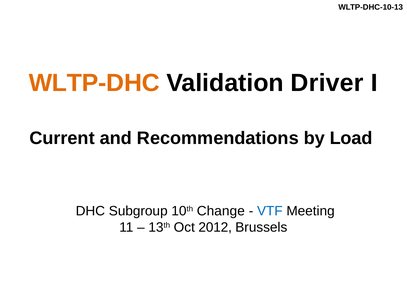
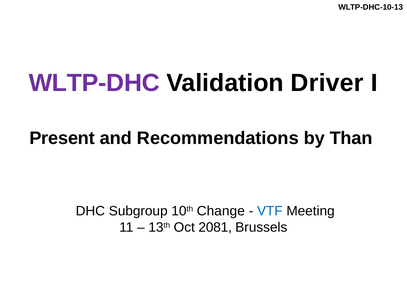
WLTP-DHC colour: orange -> purple (94, 83)
Current: Current -> Present (62, 138)
Load: Load -> Than (351, 138)
2012: 2012 -> 2081 (215, 227)
